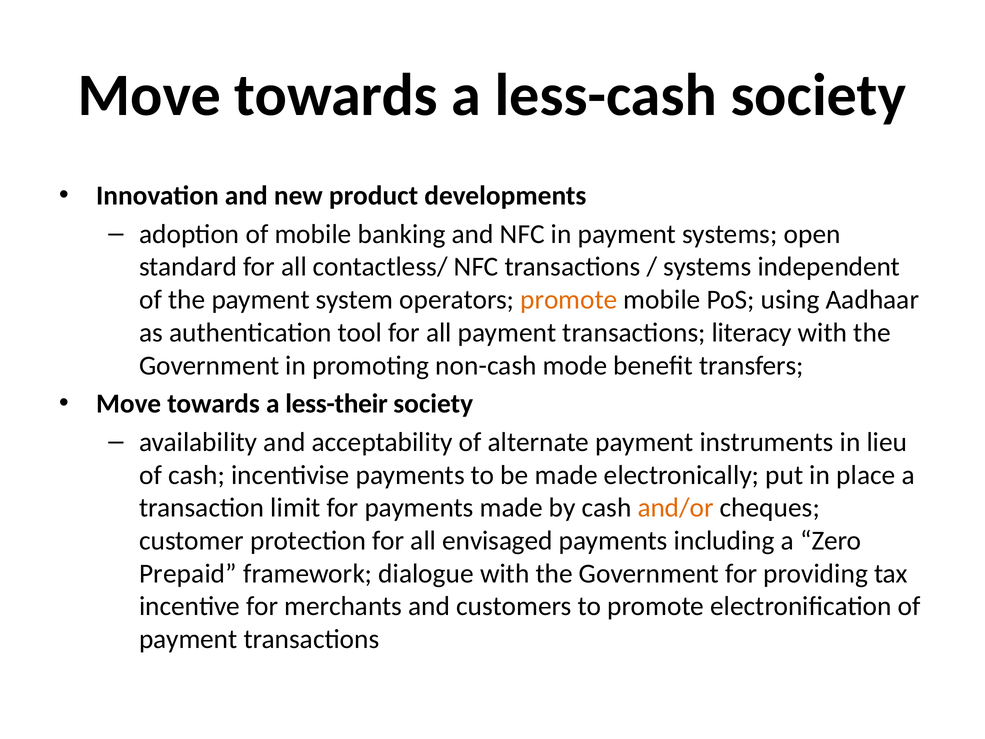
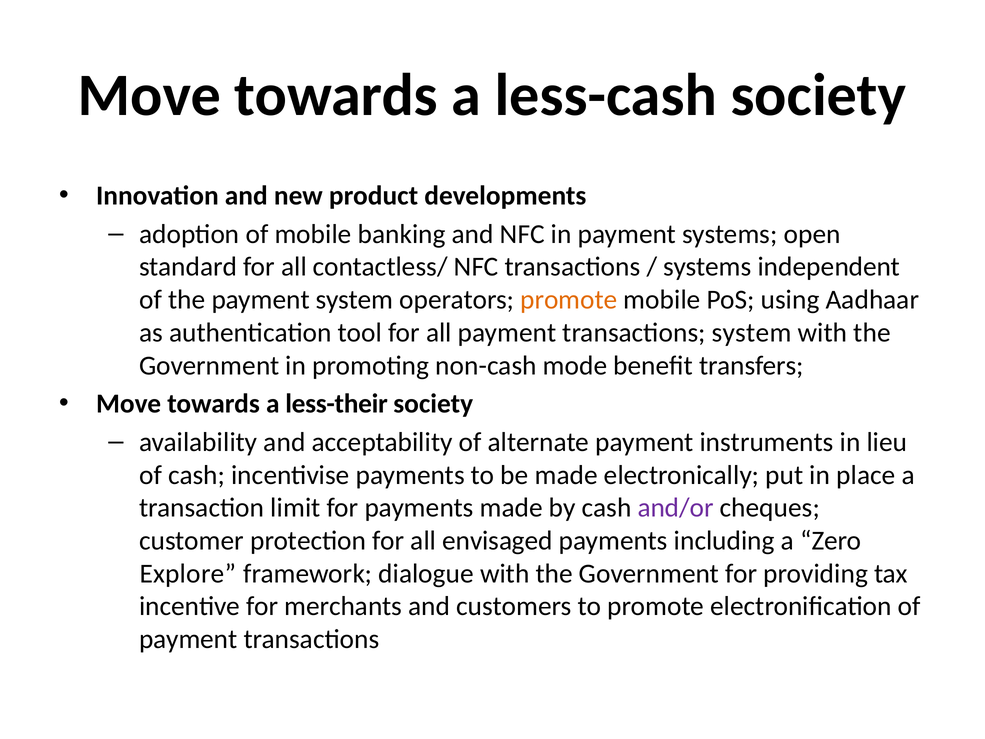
transactions literacy: literacy -> system (752, 332)
and/or colour: orange -> purple (676, 508)
Prepaid: Prepaid -> Explore (188, 573)
